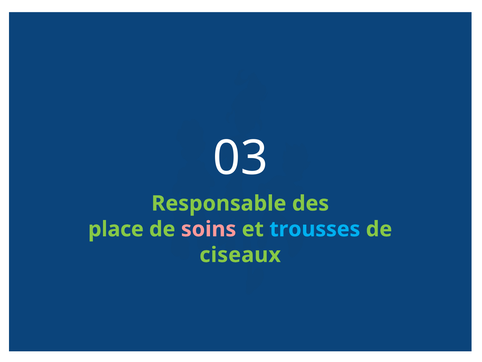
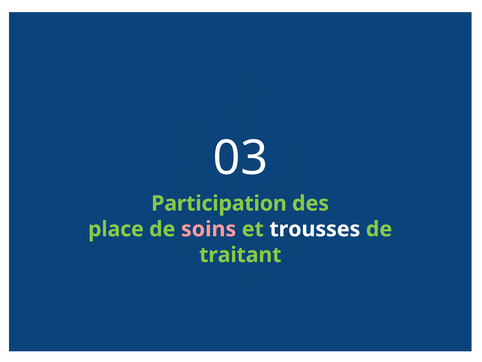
Responsable: Responsable -> Participation (219, 203)
trousses colour: light blue -> white (315, 229)
ciseaux: ciseaux -> traitant (240, 255)
